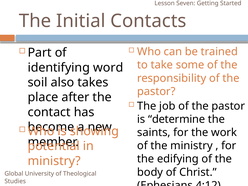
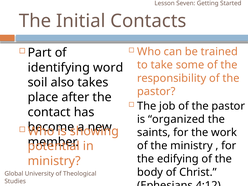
determine: determine -> organized (177, 119)
